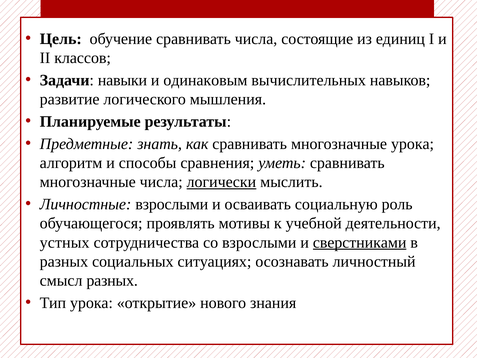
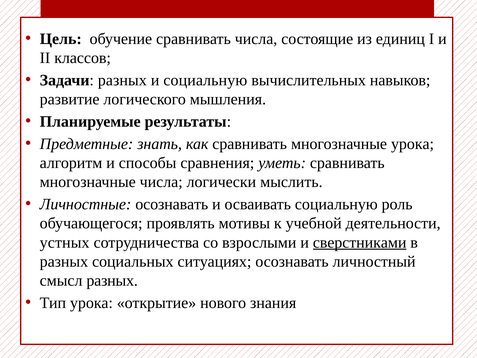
Задачи навыки: навыки -> разных (122, 80)
и одинаковым: одинаковым -> социальную (205, 80)
логически underline: present -> none (221, 182)
Личностные взрослыми: взрослыми -> осознавать (172, 204)
